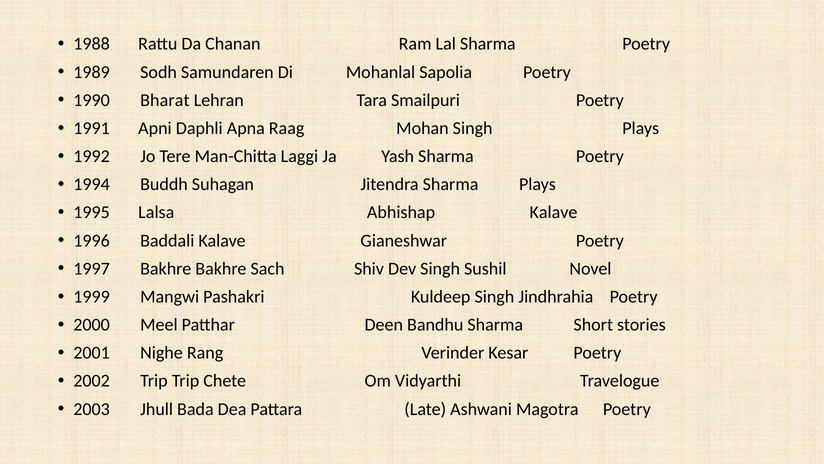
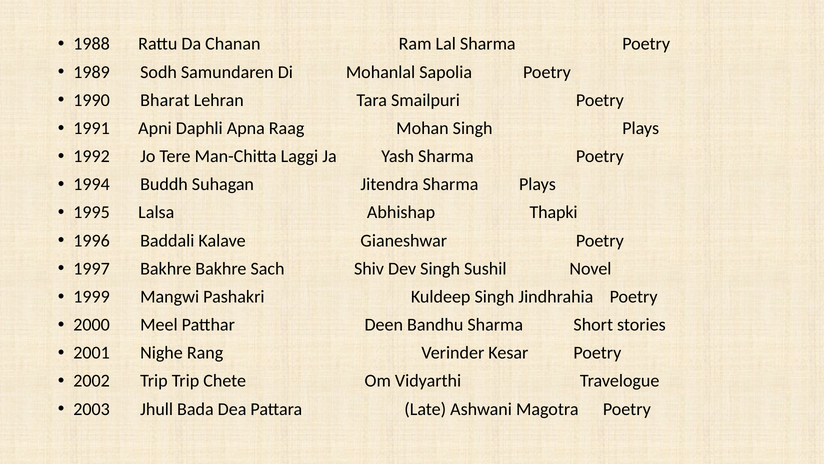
Abhishap Kalave: Kalave -> Thapki (554, 212)
